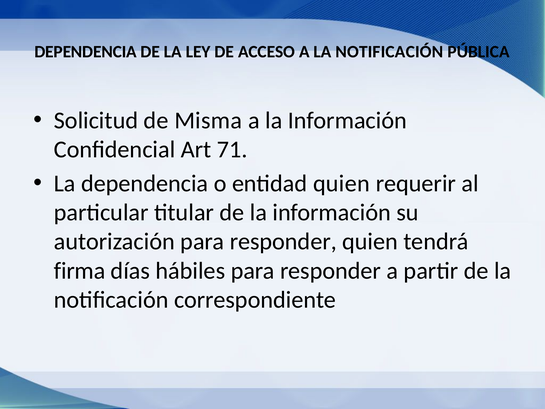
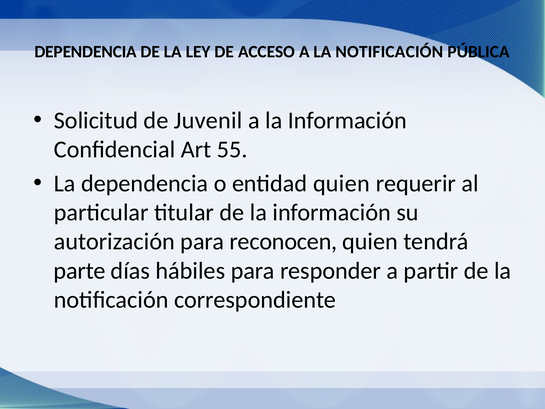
Misma: Misma -> Juvenil (208, 120)
71: 71 -> 55 (232, 149)
autorización para responder: responder -> reconocen (283, 241)
firma: firma -> parte (80, 271)
